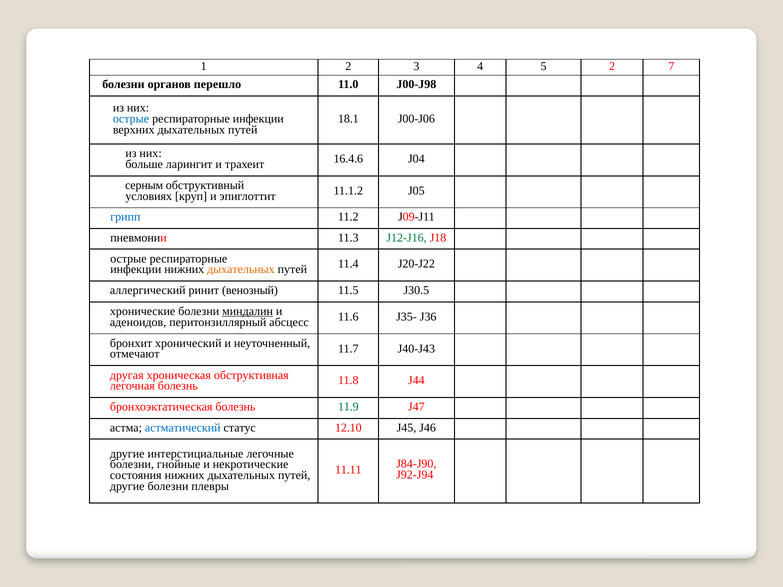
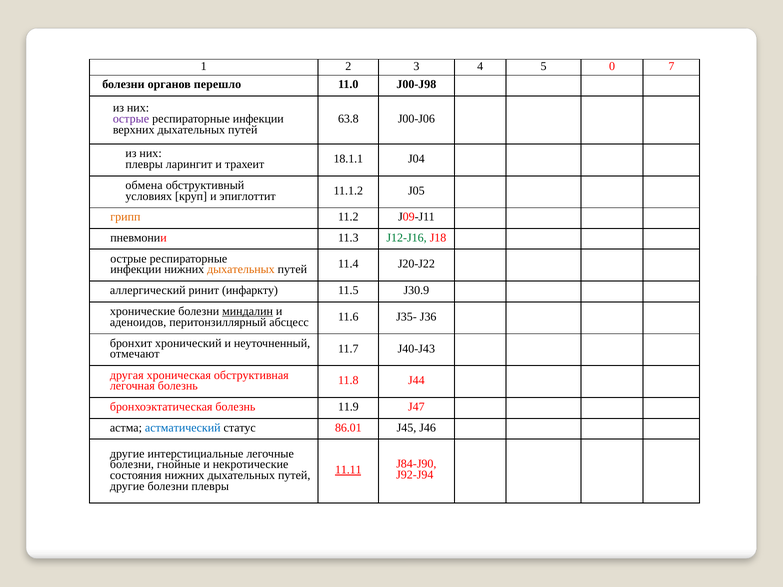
5 2: 2 -> 0 (612, 66)
острые colour: blue -> purple (131, 119)
18.1: 18.1 -> 63.8 (348, 119)
больше: больше -> плевры (144, 164)
16.4.6: 16.4.6 -> 18.1.1 (348, 159)
серным: серным -> обмена (144, 185)
грипп colour: blue -> orange (125, 217)
венозный: венозный -> инфаркту (250, 290)
J30.5: J30.5 -> J30.9 (416, 290)
11.9 colour: green -> black (348, 407)
12.10: 12.10 -> 86.01 (348, 428)
11.11 underline: none -> present (348, 470)
